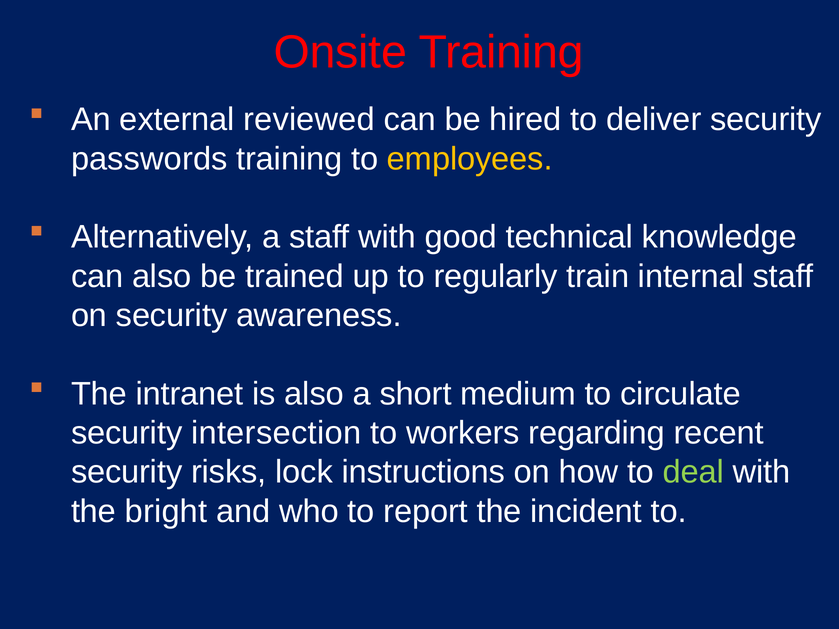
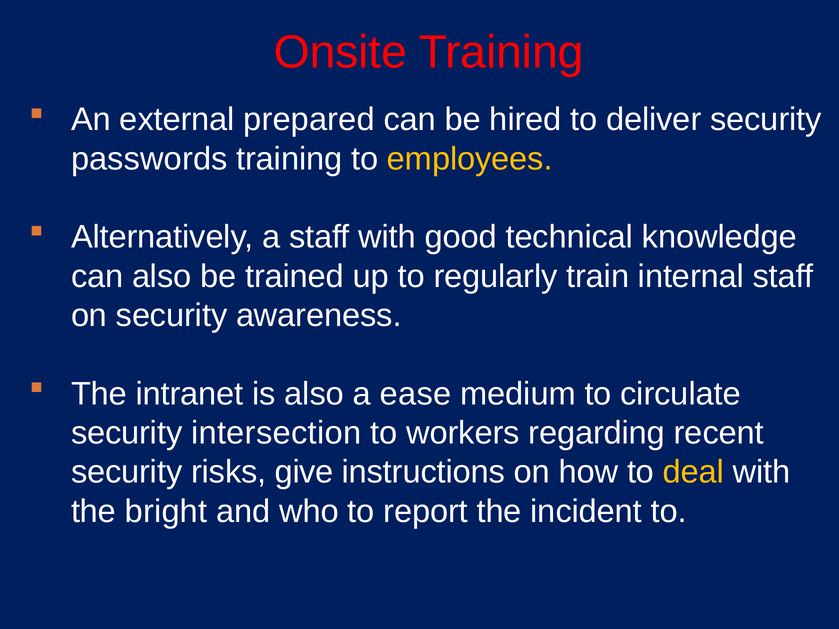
reviewed: reviewed -> prepared (309, 120)
short: short -> ease (415, 394)
lock: lock -> give (304, 472)
deal colour: light green -> yellow (694, 472)
